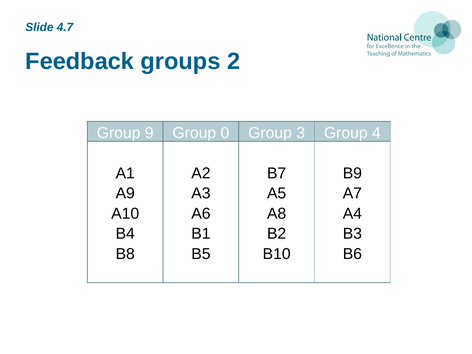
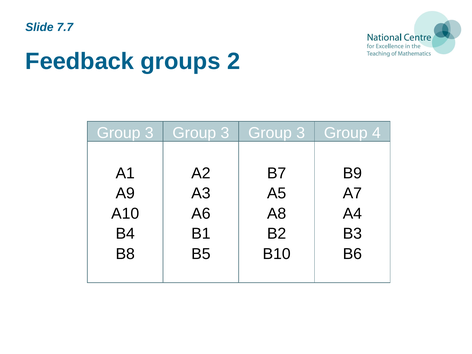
4.7: 4.7 -> 7.7 (65, 27)
9: 9 -> 3 (149, 133)
0: 0 -> 3 (225, 133)
